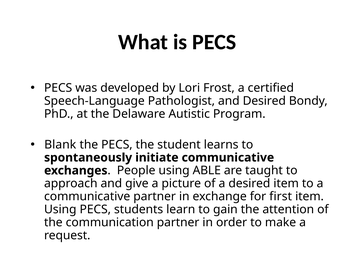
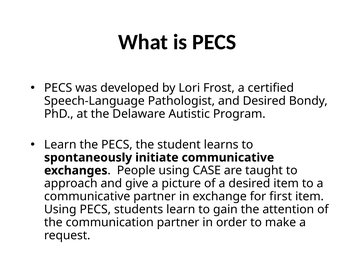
Blank: Blank -> Learn (60, 145)
ABLE: ABLE -> CASE (207, 171)
